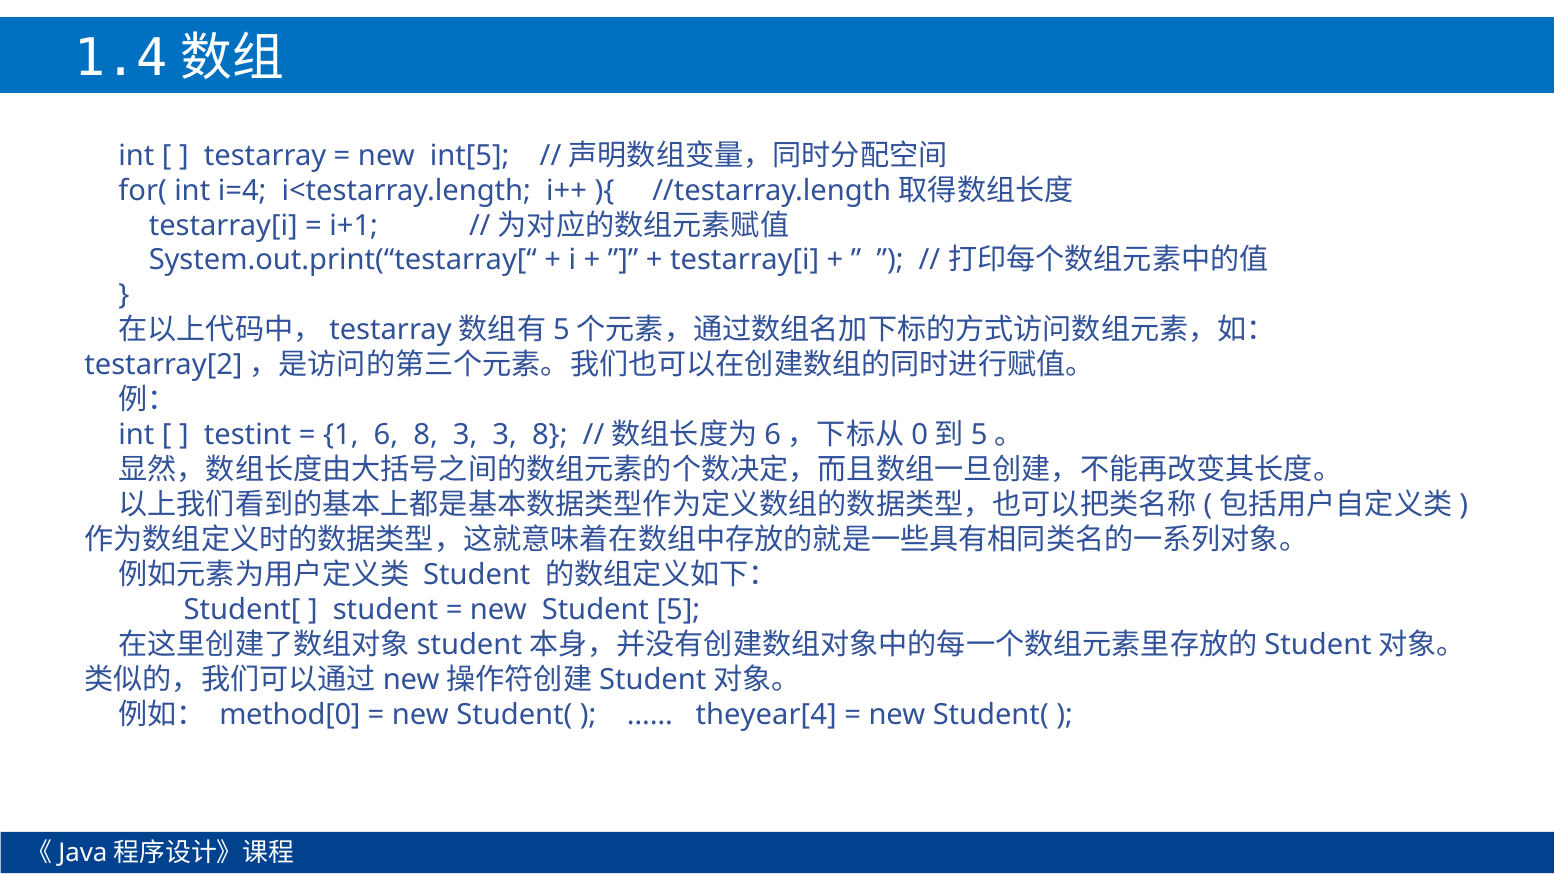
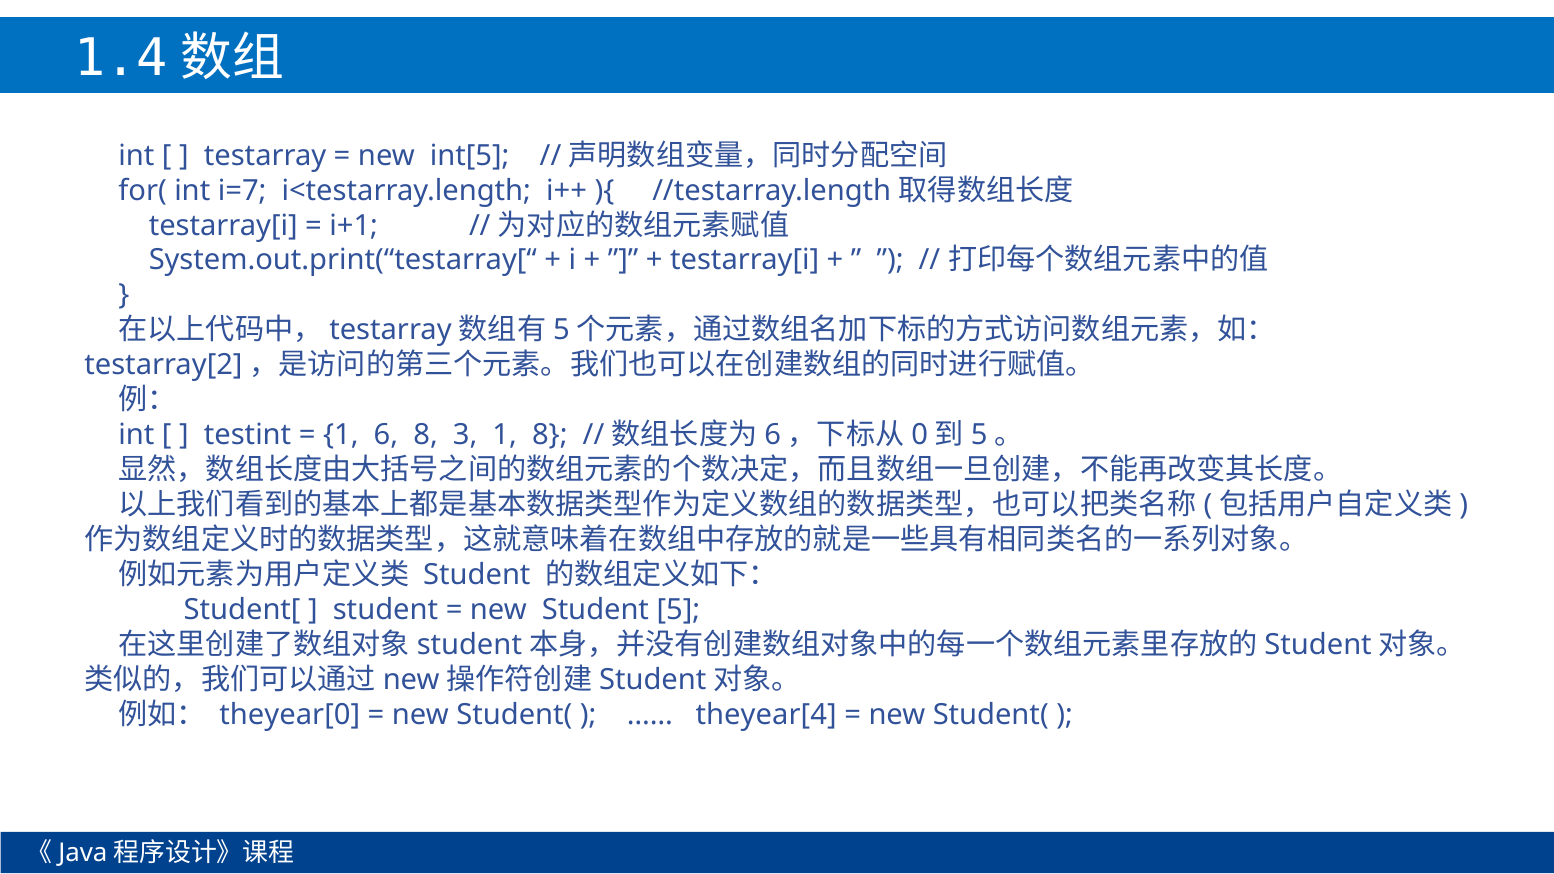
i=4: i=4 -> i=7 (242, 190)
3 3: 3 -> 1 (505, 435)
method[0: method[0 -> theyear[0 (290, 715)
